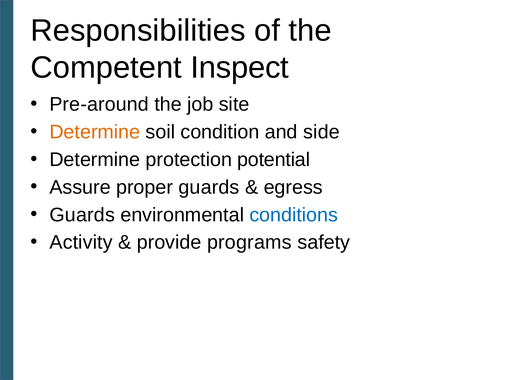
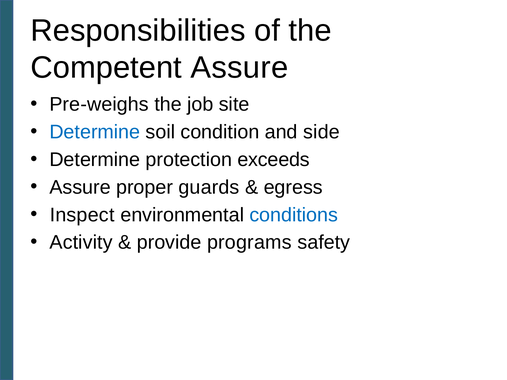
Competent Inspect: Inspect -> Assure (239, 68)
Pre-around: Pre-around -> Pre-weighs (99, 104)
Determine colour: orange -> blue (95, 132)
potential: potential -> exceeds (274, 160)
Guards: Guards -> Inspect (82, 215)
